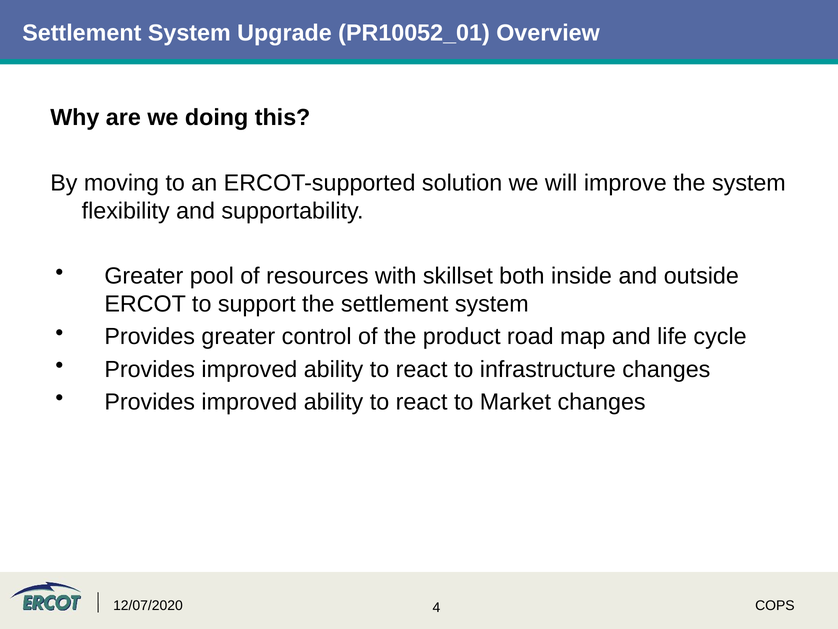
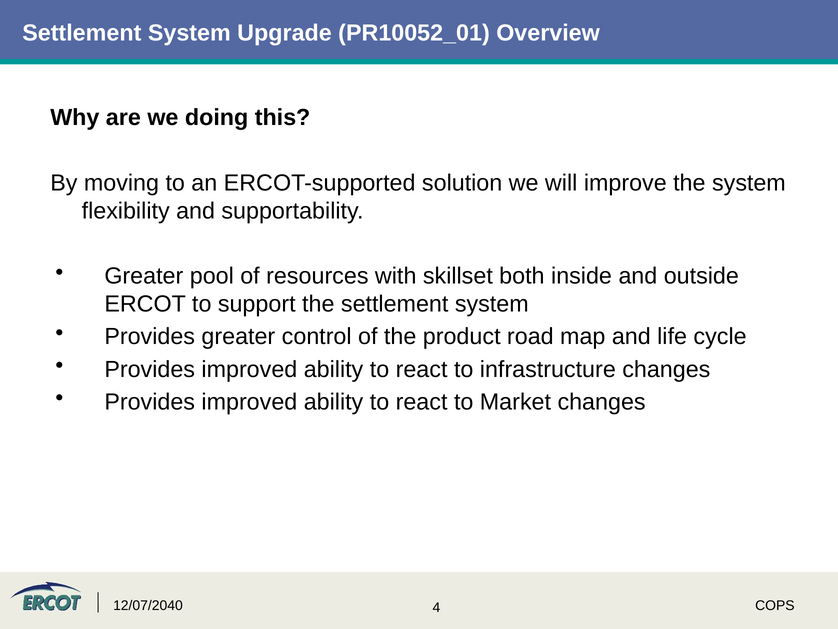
12/07/2020: 12/07/2020 -> 12/07/2040 (148, 605)
